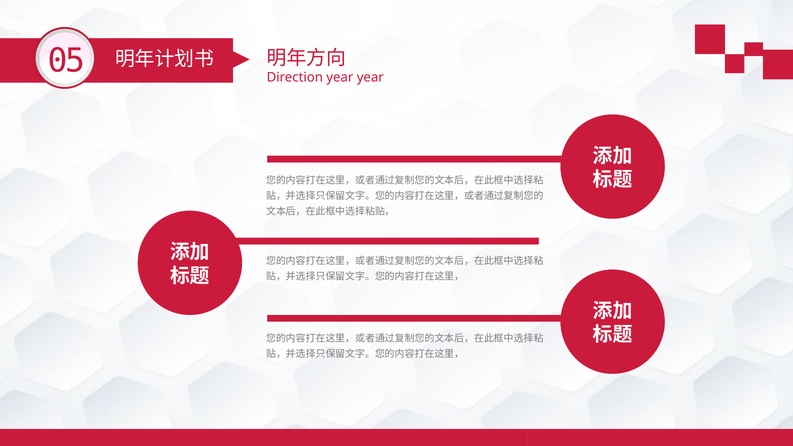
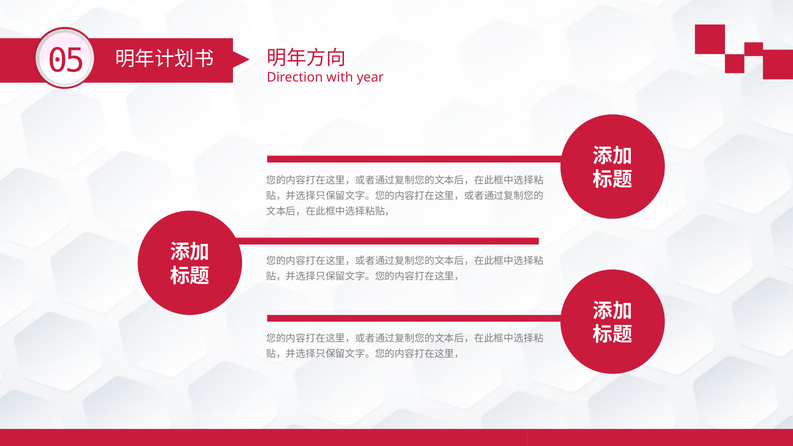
Direction year: year -> with (340, 77)
